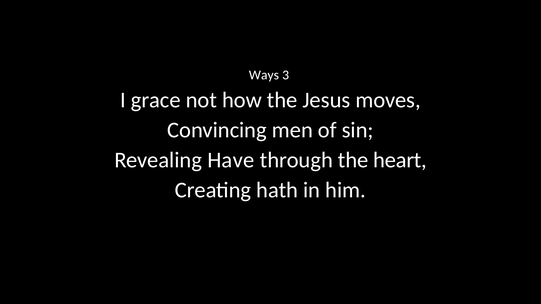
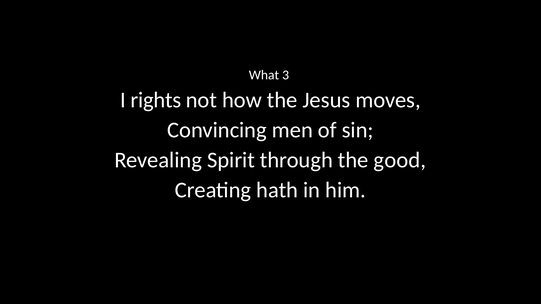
Ways: Ways -> What (264, 75)
grace: grace -> rights (156, 100)
Have: Have -> Spirit (231, 160)
heart: heart -> good (400, 160)
